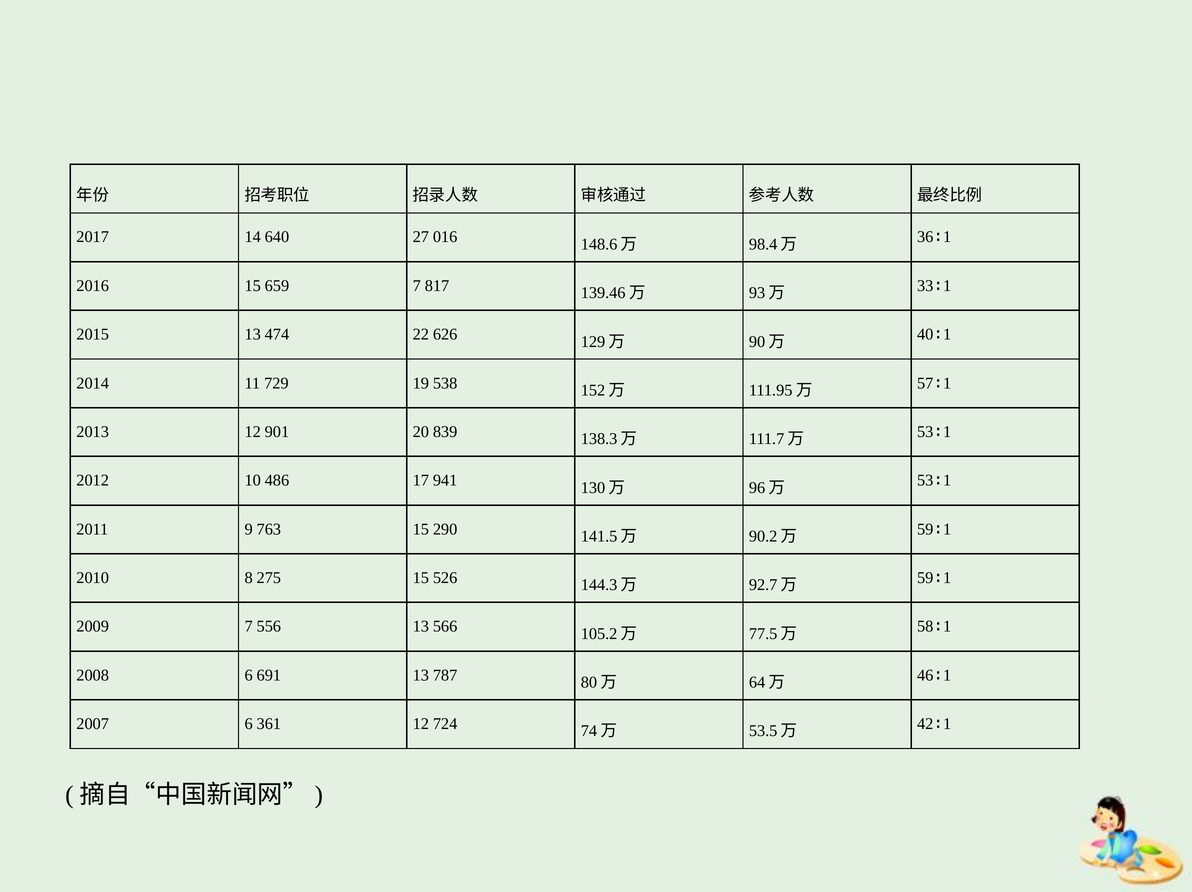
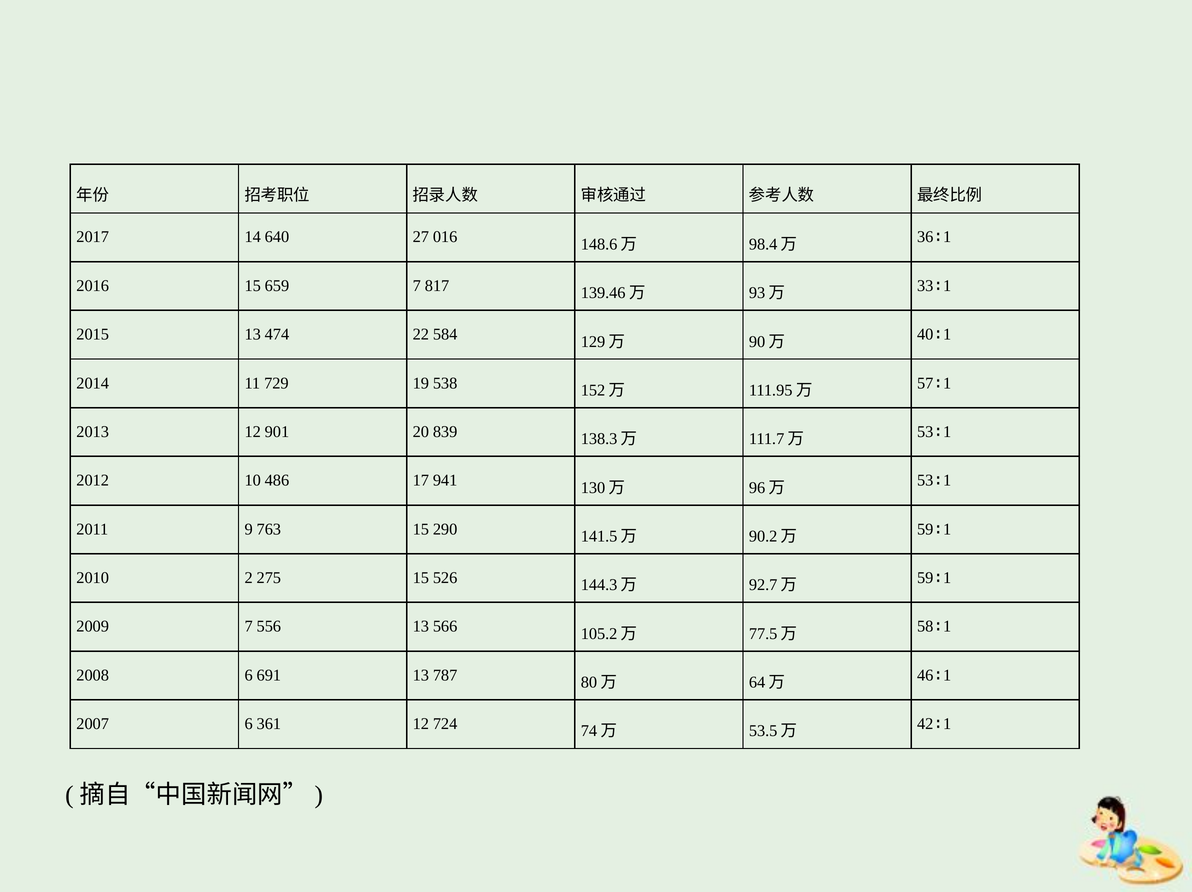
626: 626 -> 584 (445, 334)
8: 8 -> 2 (249, 578)
